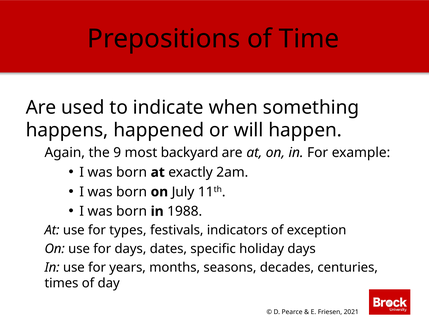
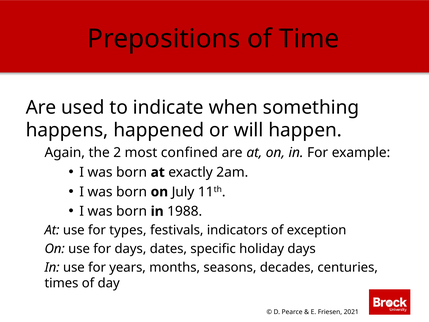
9: 9 -> 2 (117, 153)
backyard: backyard -> confined (189, 153)
